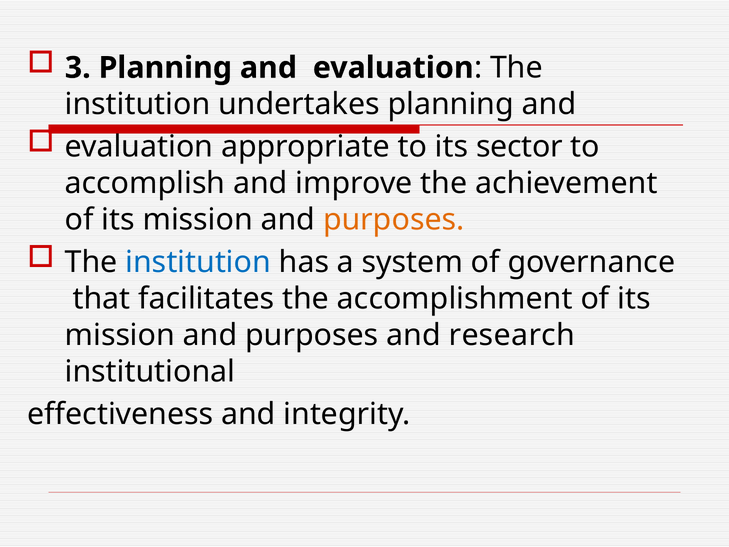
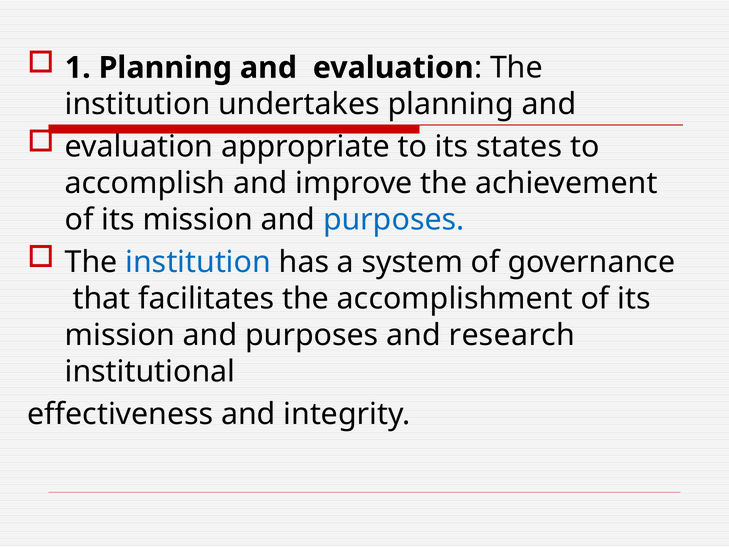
3: 3 -> 1 (78, 68)
sector: sector -> states (519, 147)
purposes colour: orange -> blue (394, 220)
